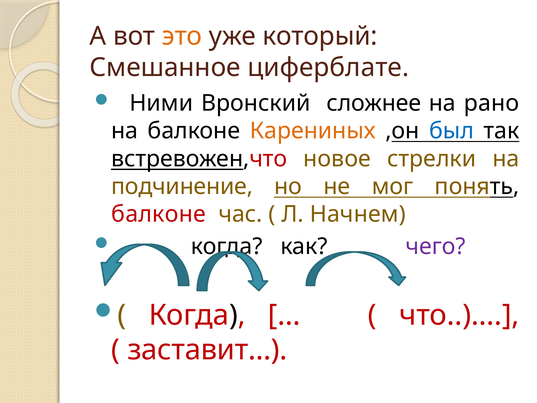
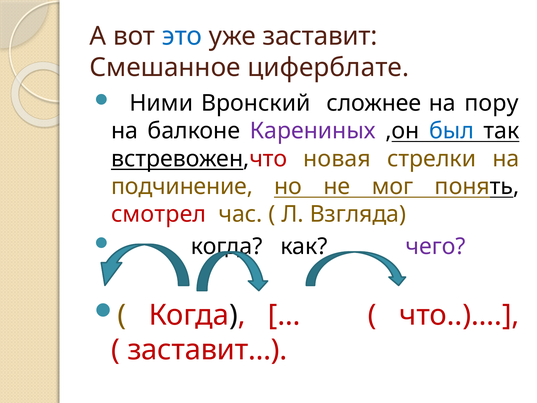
это colour: orange -> blue (182, 36)
который: который -> заставит (320, 36)
рано: рано -> пору (491, 103)
Карениных colour: orange -> purple (313, 131)
новое: новое -> новая (337, 159)
балконе: балконе -> смотрел (159, 214)
Начнем: Начнем -> Взгляда (358, 214)
